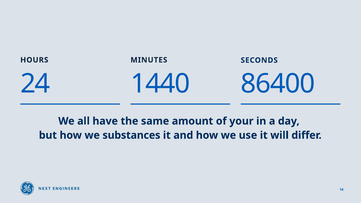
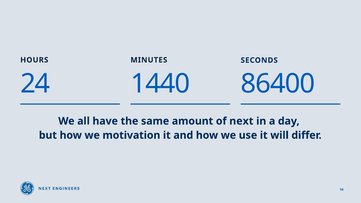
your: your -> next (241, 121)
substances: substances -> motivation (131, 135)
